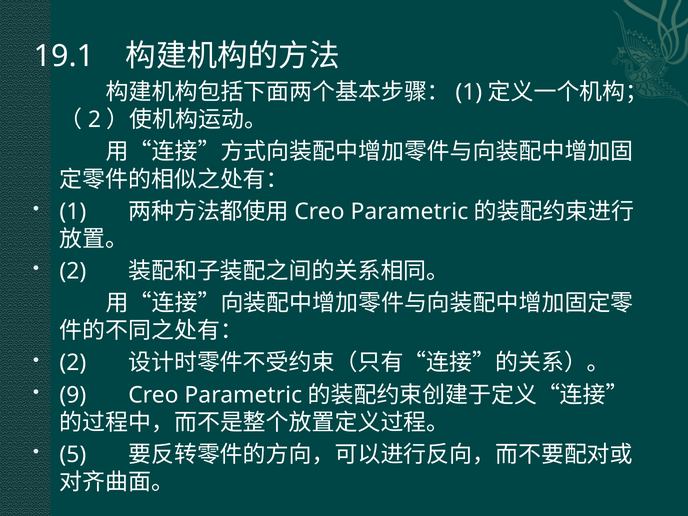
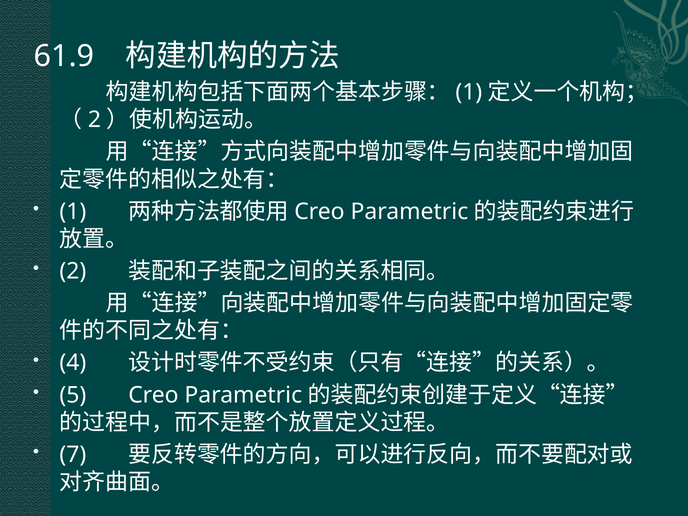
19.1: 19.1 -> 61.9 (64, 56)
2: 2 -> 4 (73, 363)
9: 9 -> 5 (73, 395)
5: 5 -> 7 (73, 455)
